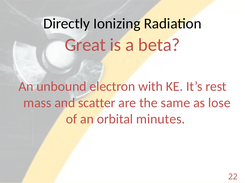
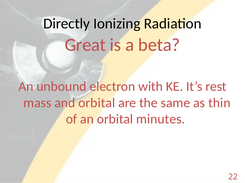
and scatter: scatter -> orbital (97, 103)
lose: lose -> thin (219, 103)
